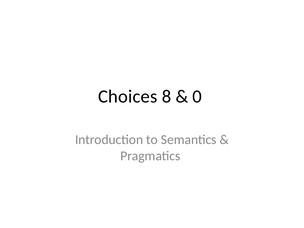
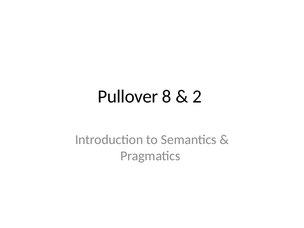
Choices: Choices -> Pullover (128, 97)
0: 0 -> 2 (197, 97)
